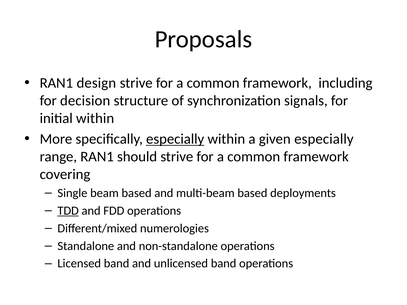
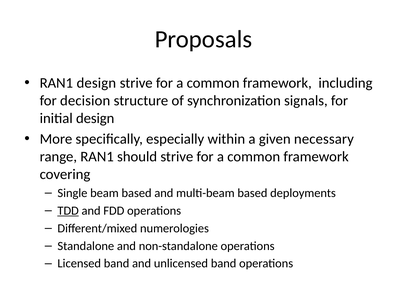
initial within: within -> design (95, 118)
especially underline: present -> none (175, 139)
given especially: especially -> necessary (324, 139)
